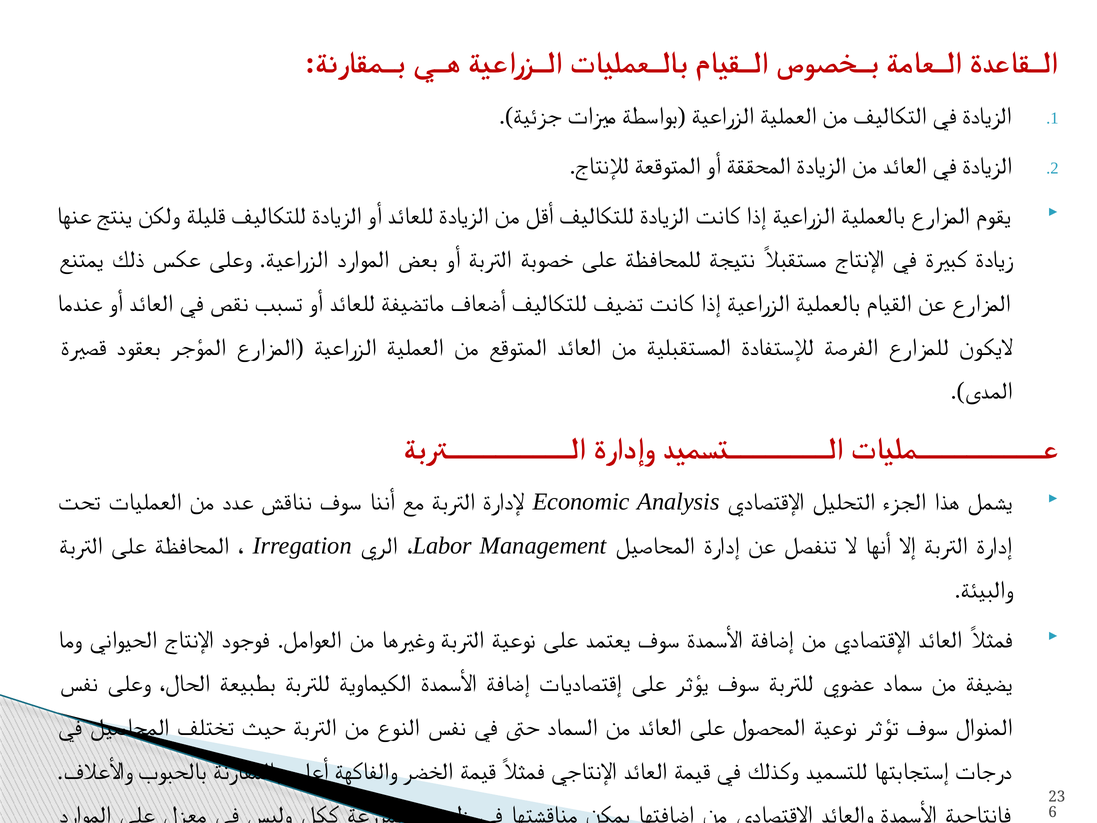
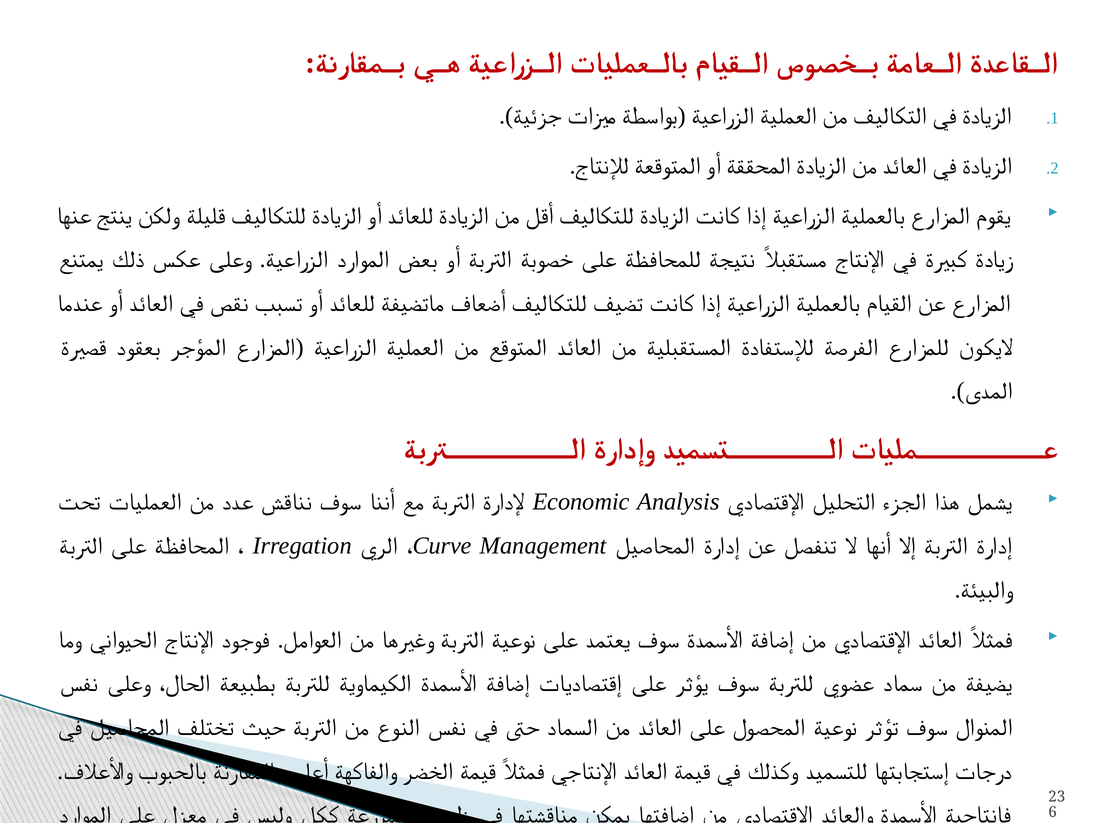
Labor: Labor -> Curve (442, 546)
